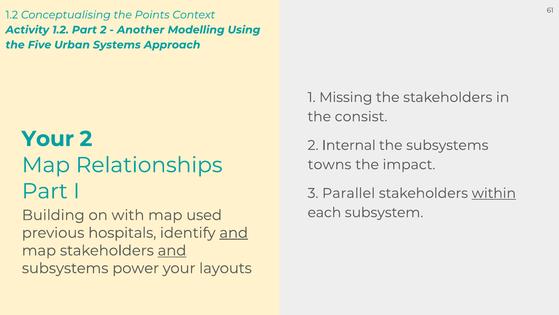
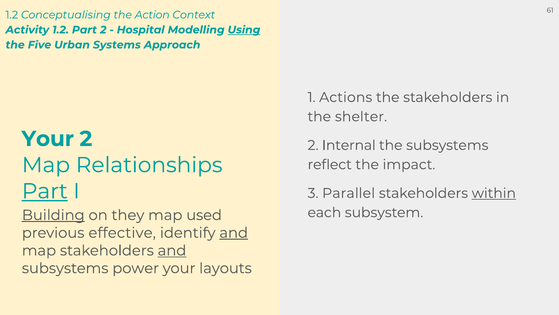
Points: Points -> Action (152, 15)
Another: Another -> Hospital (141, 30)
Using underline: none -> present (244, 30)
Missing: Missing -> Actions (346, 97)
consist: consist -> shelter (361, 116)
towns: towns -> reflect (330, 164)
Part underline: none -> present (45, 191)
Building underline: none -> present (53, 215)
with: with -> they (128, 215)
hospitals: hospitals -> effective (122, 232)
